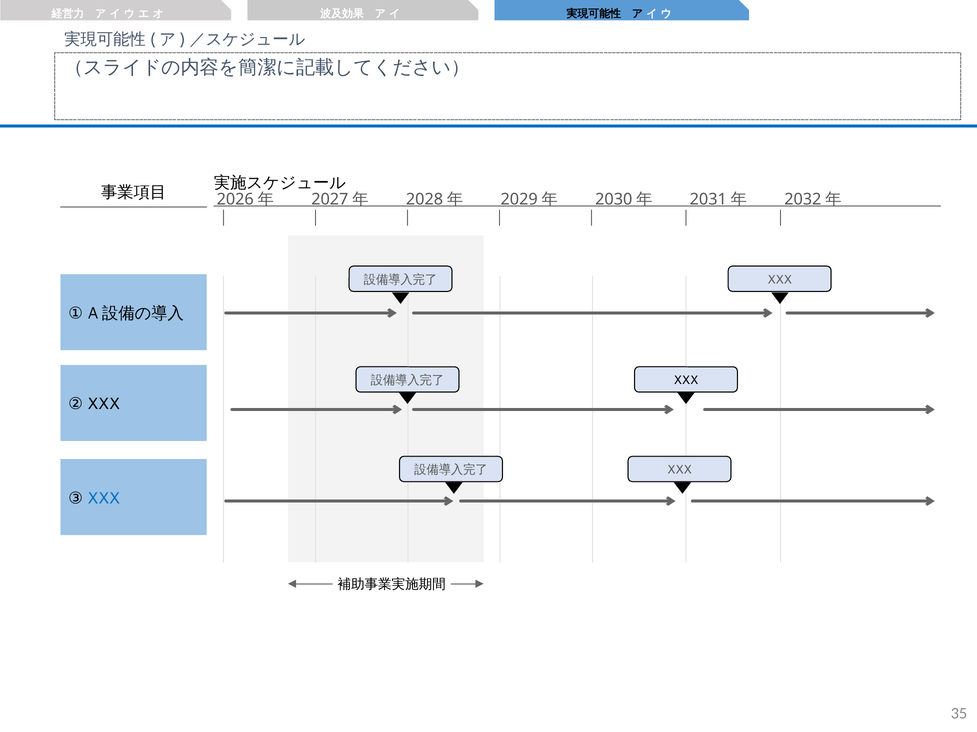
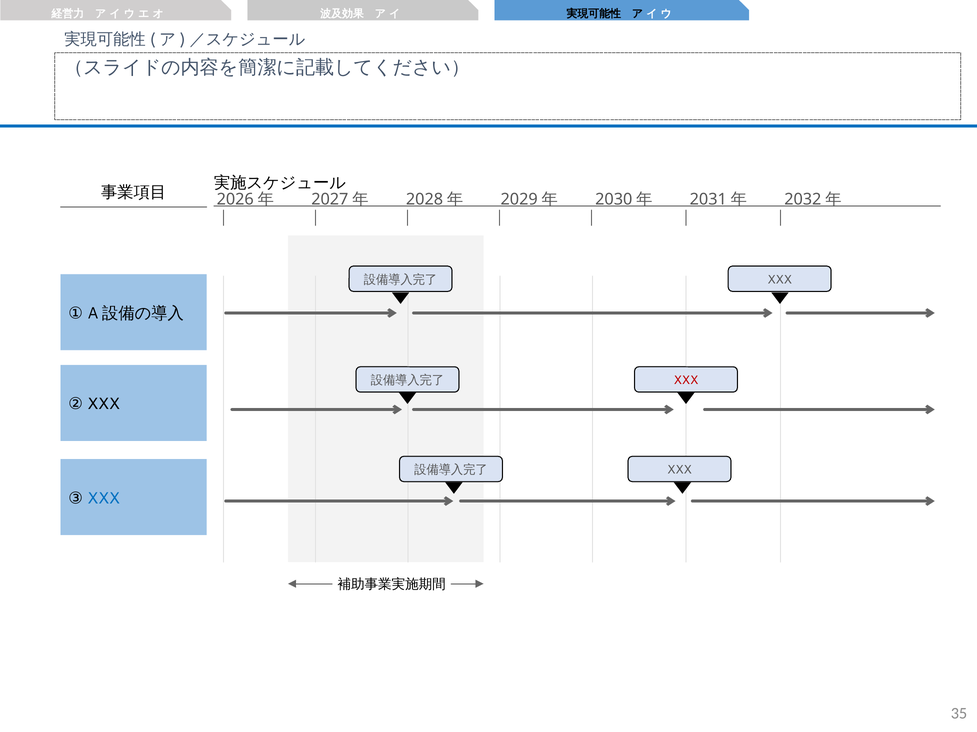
XXX colour: black -> red (686, 381)
